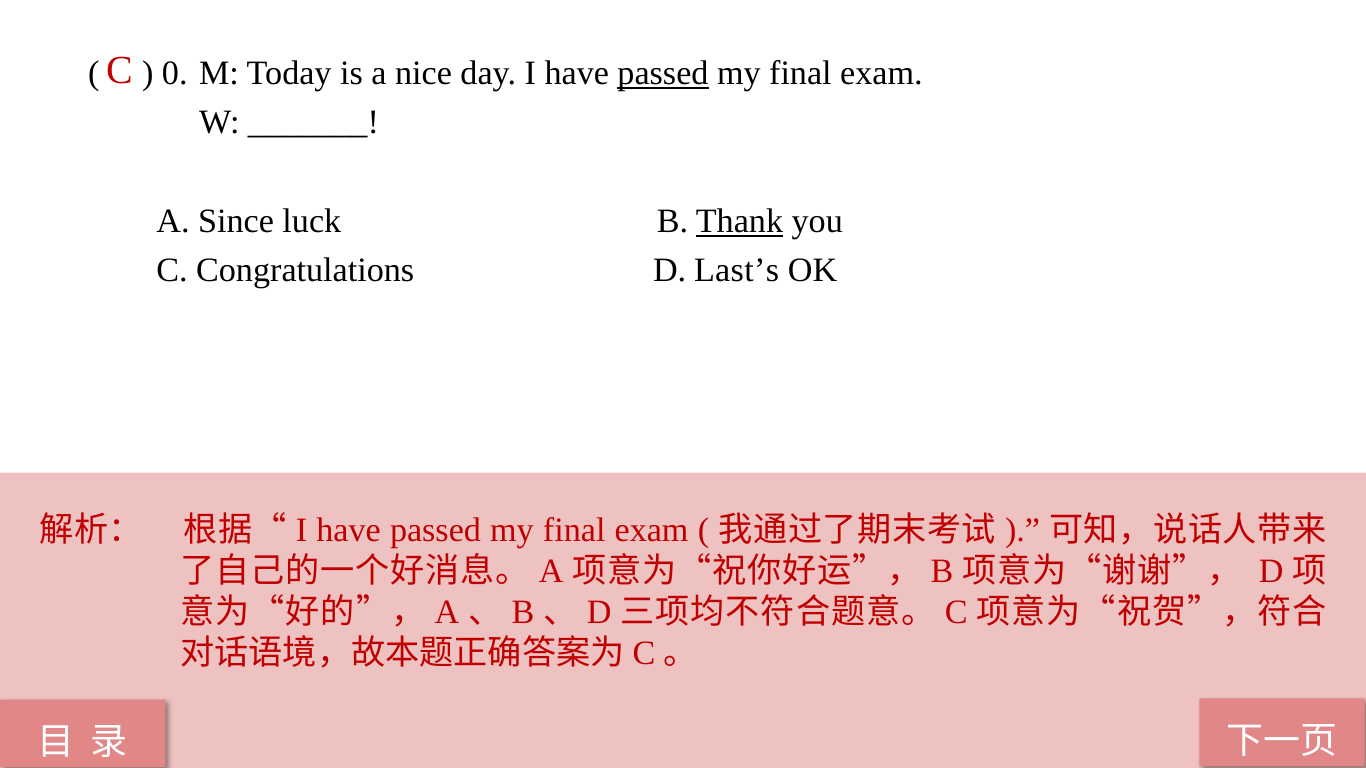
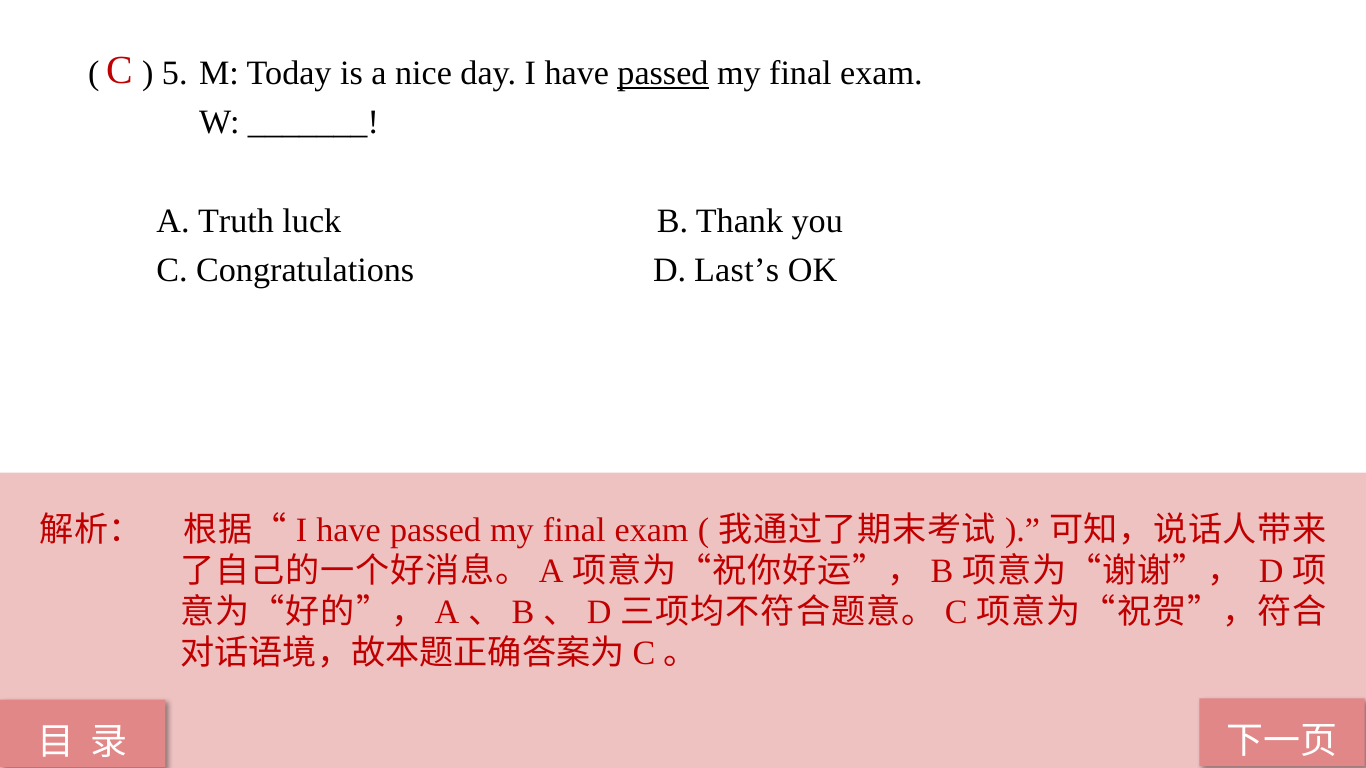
0: 0 -> 5 (175, 74)
Since: Since -> Truth (236, 221)
Thank underline: present -> none (740, 221)
